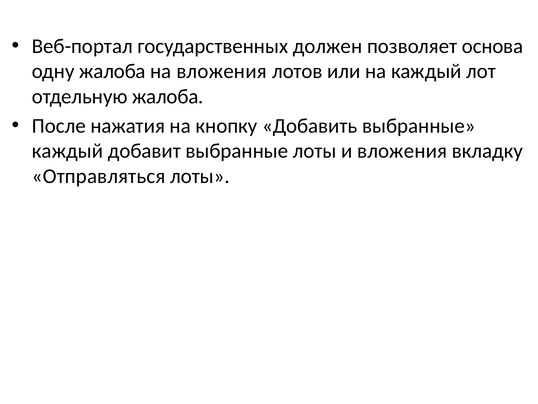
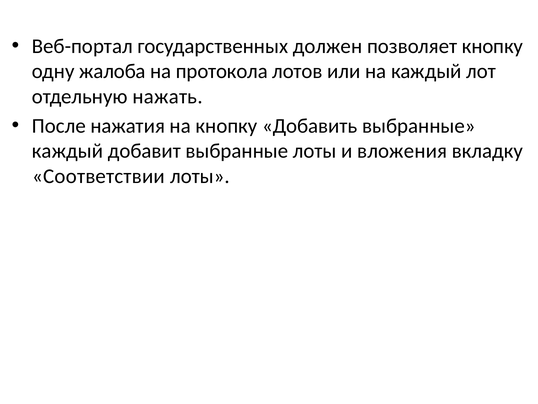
позволяет основа: основа -> кнопку (492, 46)
на вложения: вложения -> протокола (222, 71)
отдельную жалоба: жалоба -> нажать (168, 96)
Отправляться: Отправляться -> Соответствии (99, 176)
